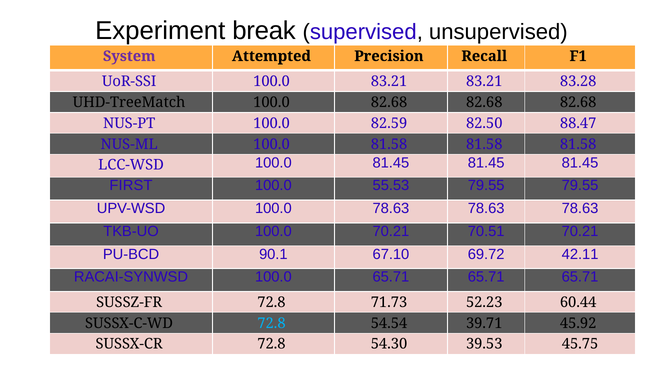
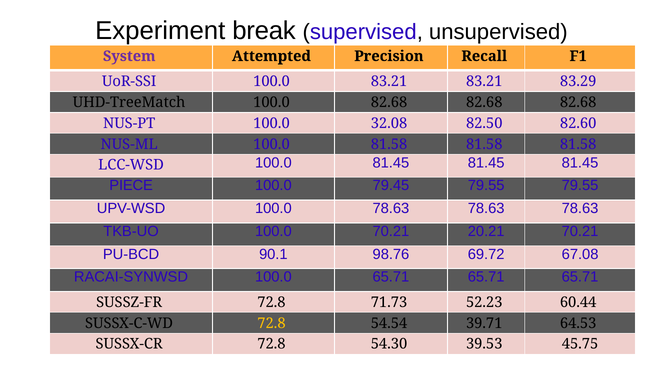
83.28: 83.28 -> 83.29 (578, 81)
82.59: 82.59 -> 32.08 (389, 123)
88.47: 88.47 -> 82.60 (578, 123)
FIRST: FIRST -> PIECE (131, 186)
55.53: 55.53 -> 79.45 (391, 186)
70.51: 70.51 -> 20.21 (486, 231)
67.10: 67.10 -> 98.76 (391, 254)
42.11: 42.11 -> 67.08 (580, 254)
72.8 colour: light blue -> yellow (271, 323)
45.92: 45.92 -> 64.53 (578, 323)
